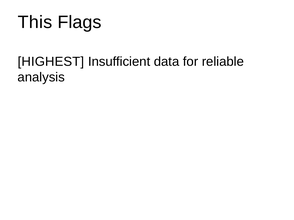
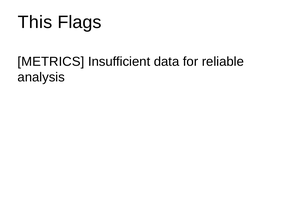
HIGHEST: HIGHEST -> METRICS (51, 62)
